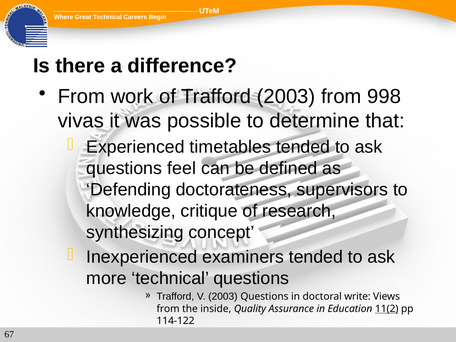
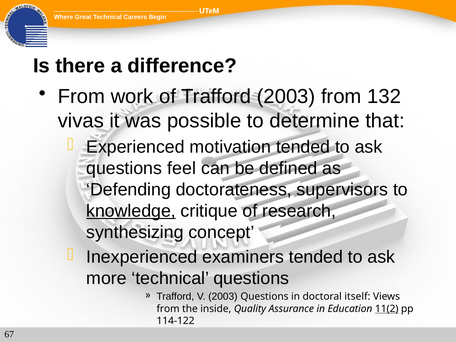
998: 998 -> 132 (384, 97)
timetables: timetables -> motivation (230, 147)
knowledge underline: none -> present (131, 211)
write: write -> itself (357, 297)
